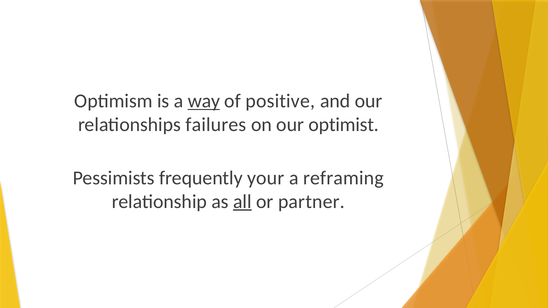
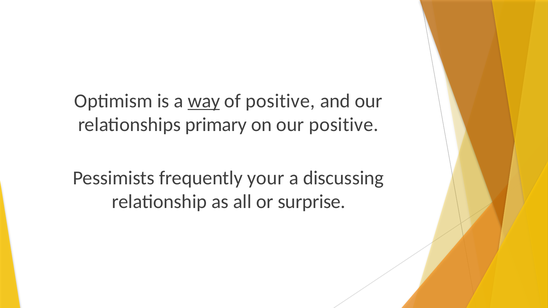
failures: failures -> primary (216, 125)
our optimist: optimist -> positive (344, 125)
reframing: reframing -> discussing (343, 178)
all underline: present -> none (242, 202)
partner: partner -> surprise (312, 202)
